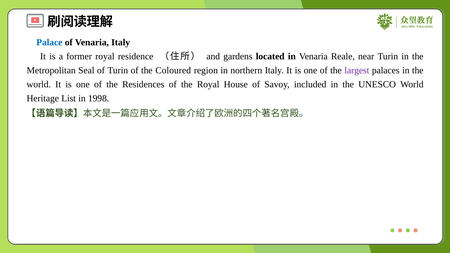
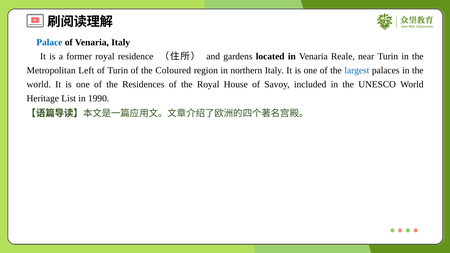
Seal: Seal -> Left (86, 70)
largest colour: purple -> blue (357, 70)
1998: 1998 -> 1990 (99, 99)
